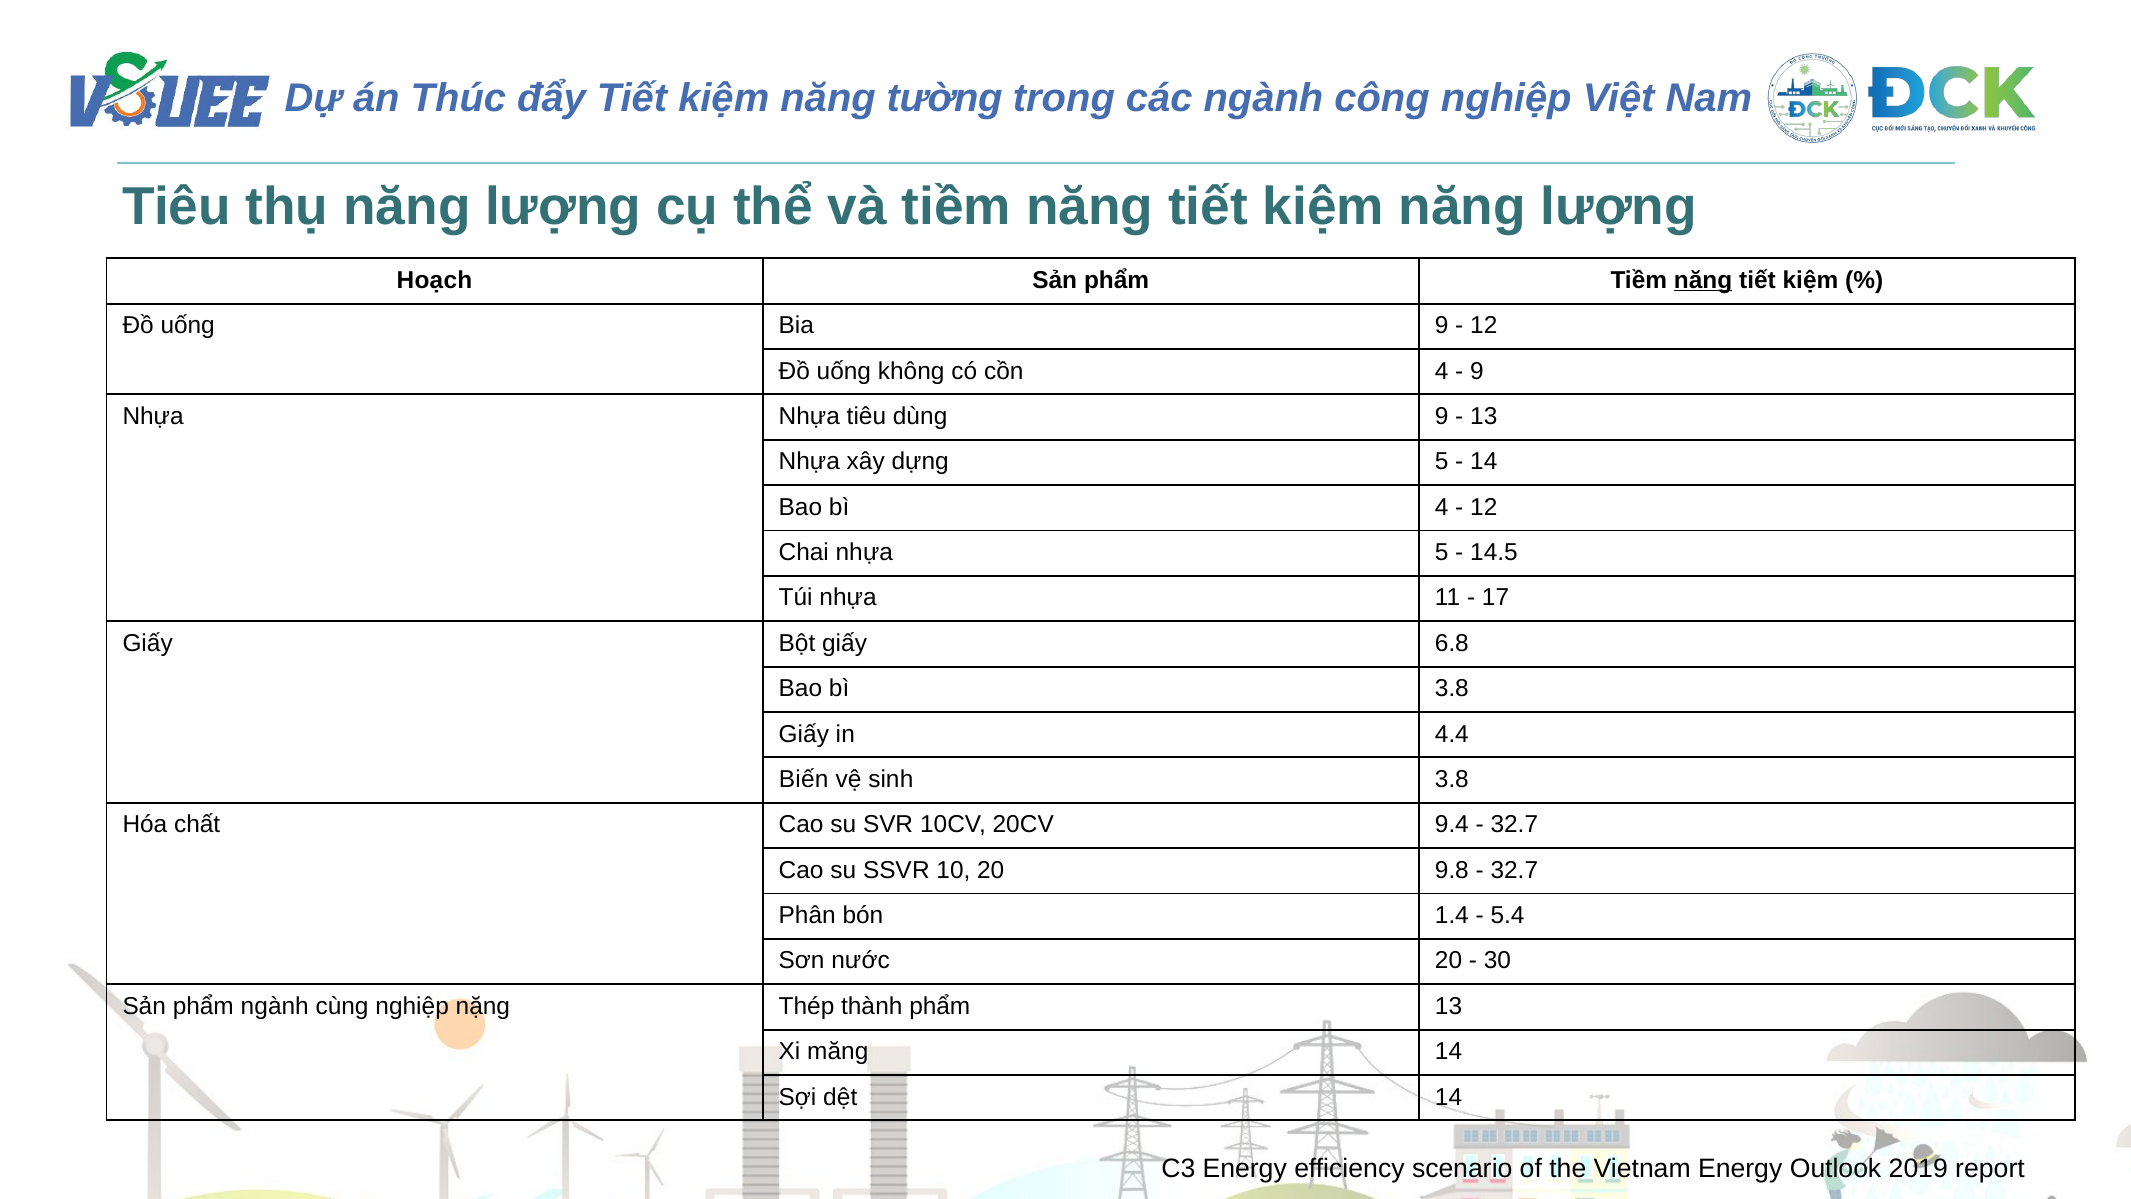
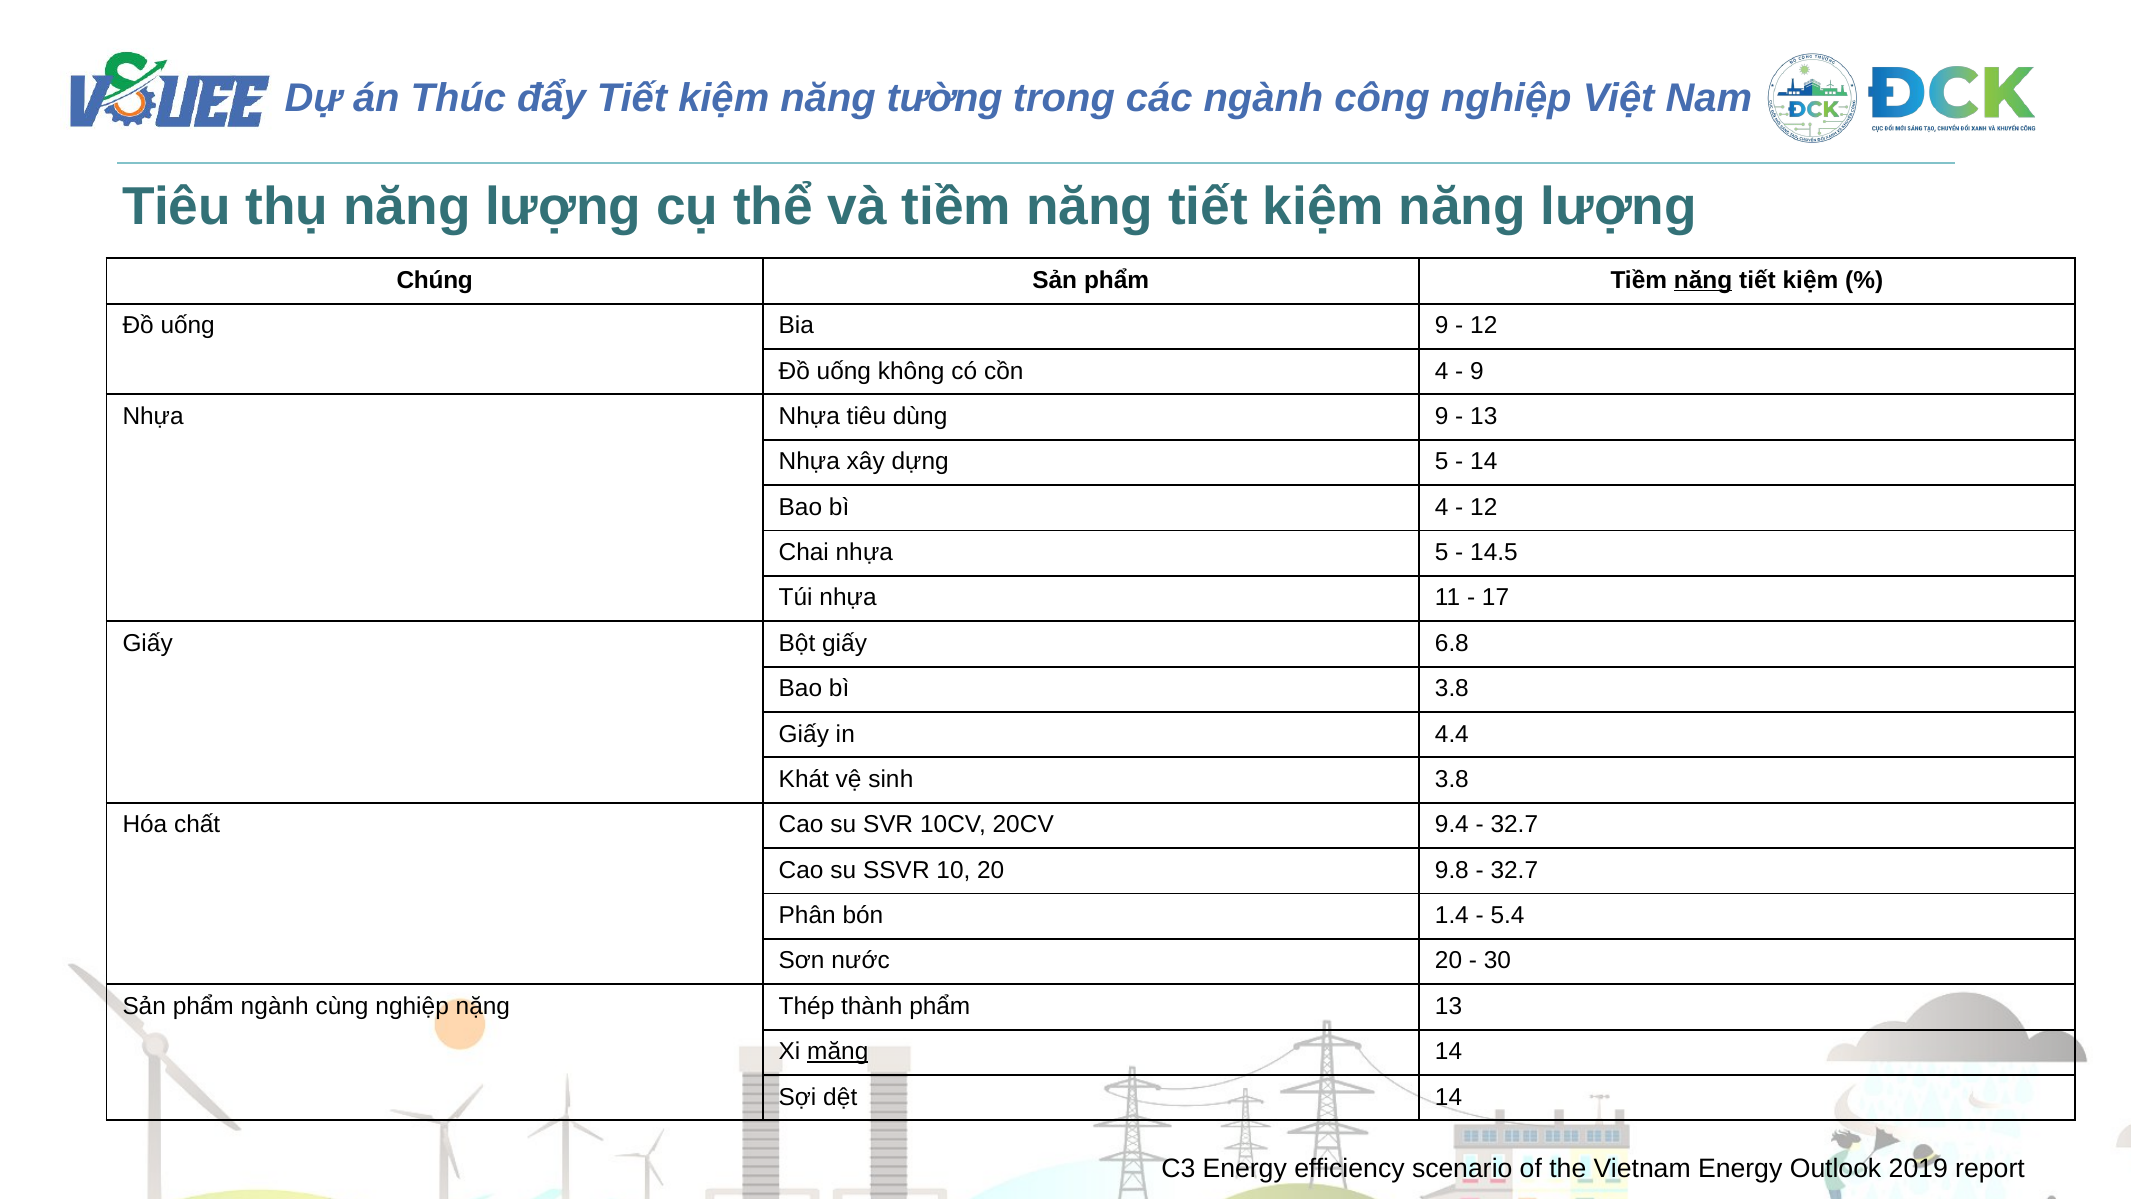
Hoạch: Hoạch -> Chúng (435, 280)
Biến: Biến -> Khát (804, 779)
măng underline: none -> present (838, 1051)
